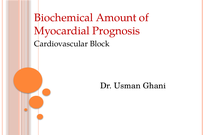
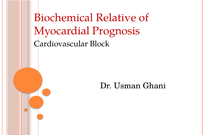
Amount: Amount -> Relative (116, 18)
